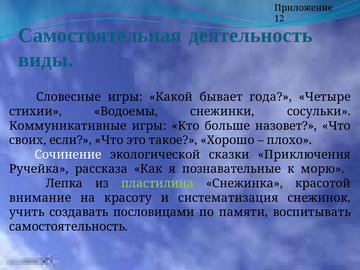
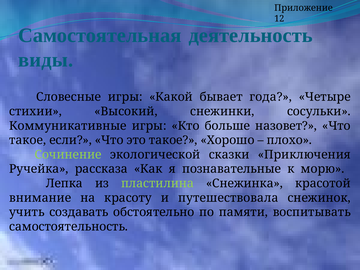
Водоемы: Водоемы -> Высокий (126, 111)
своих: своих -> такое (28, 140)
Сочинение colour: white -> light green (68, 155)
систематизация: систематизация -> путешествовала (228, 198)
пословицами: пословицами -> обстоятельно (154, 212)
